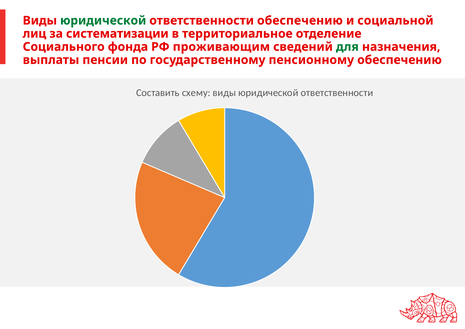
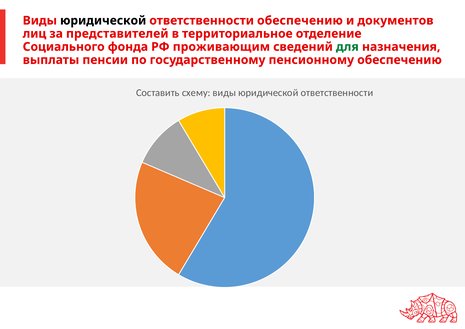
юридической colour: green -> black (103, 21)
социальной: социальной -> документов (395, 21)
систематизации: систематизации -> представителей (117, 34)
